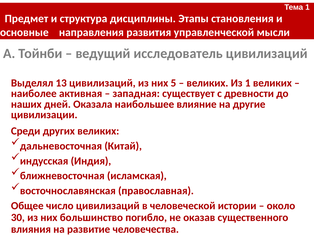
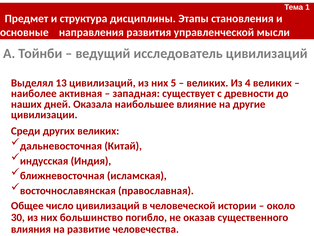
Из 1: 1 -> 4 (248, 83)
